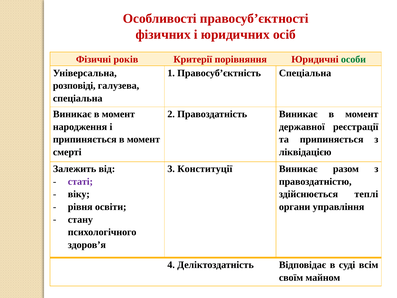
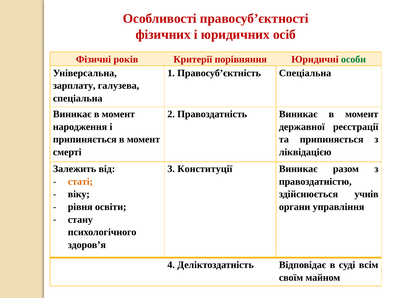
розповіді: розповіді -> зарплату (74, 86)
статі colour: purple -> orange (80, 181)
теплі: теплі -> учнів (366, 194)
